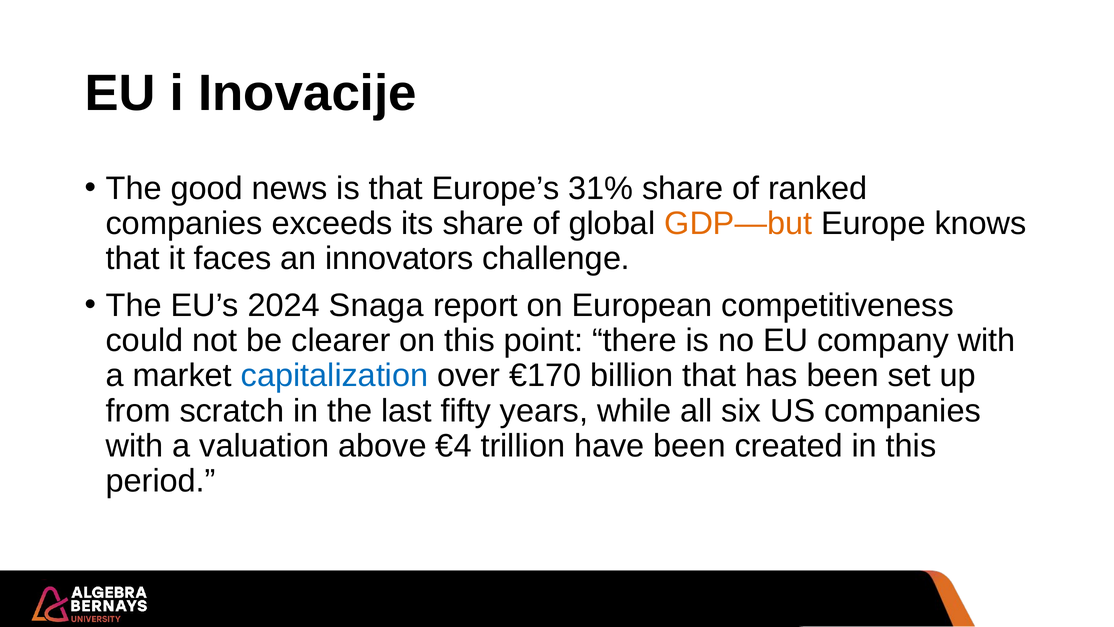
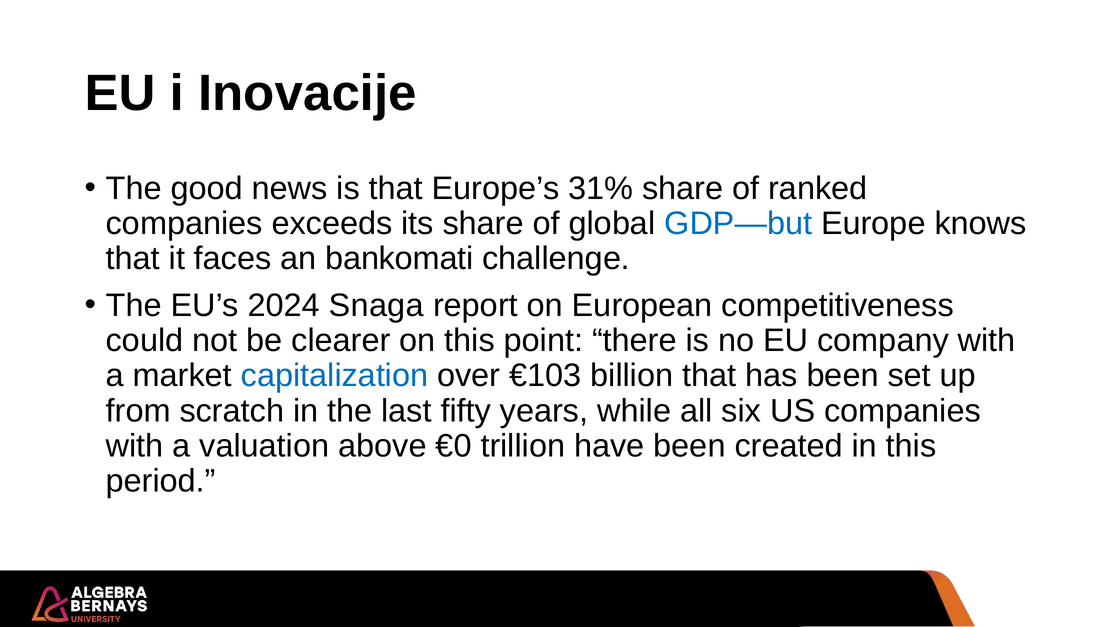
GDP—but colour: orange -> blue (738, 223)
innovators: innovators -> bankomati (399, 259)
€170: €170 -> €103 (545, 375)
€4: €4 -> €0 (454, 446)
